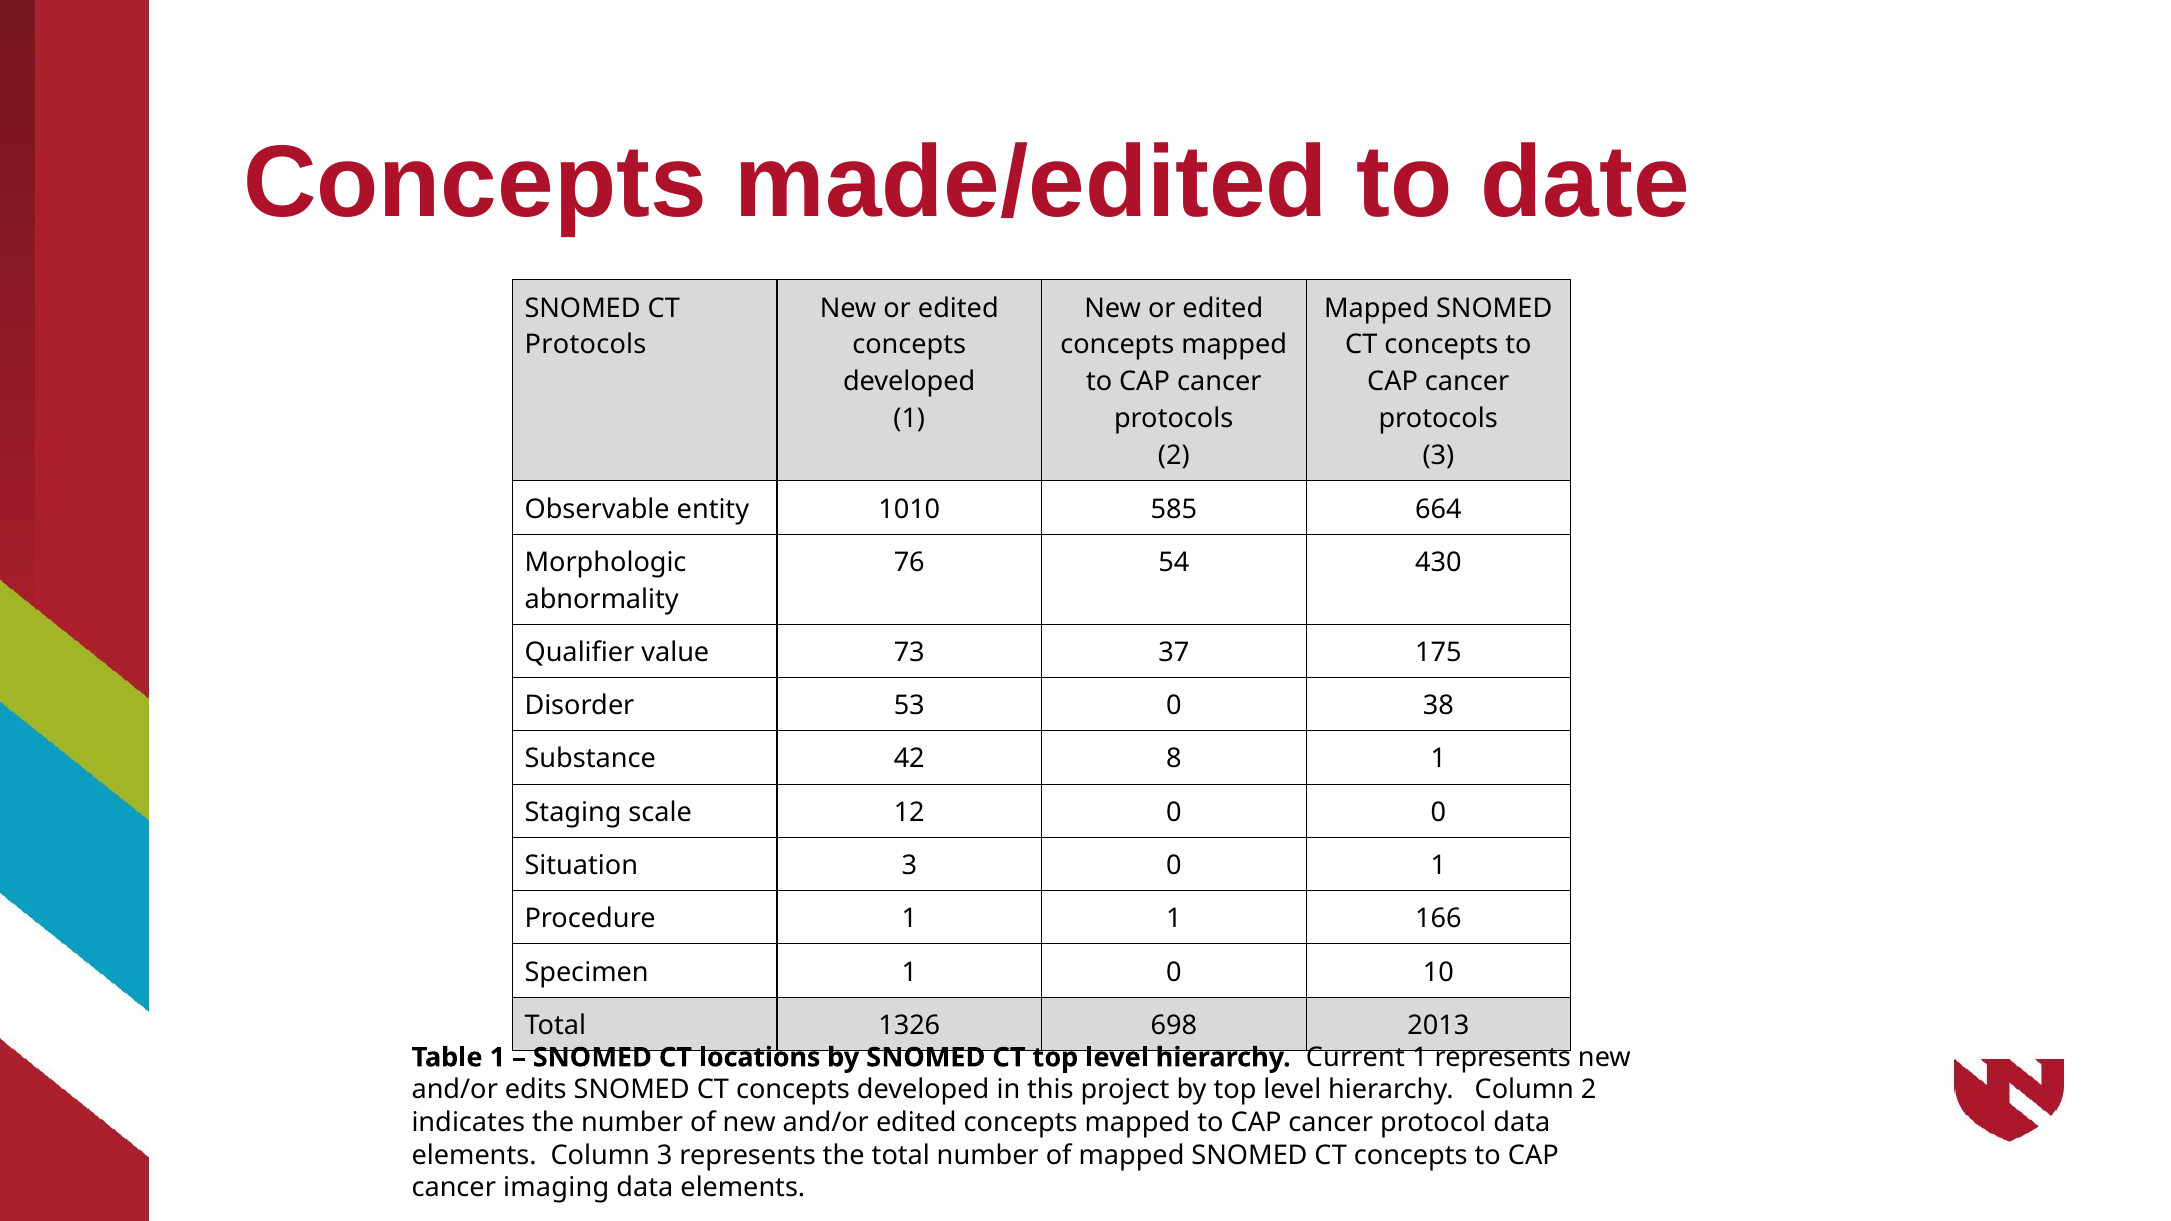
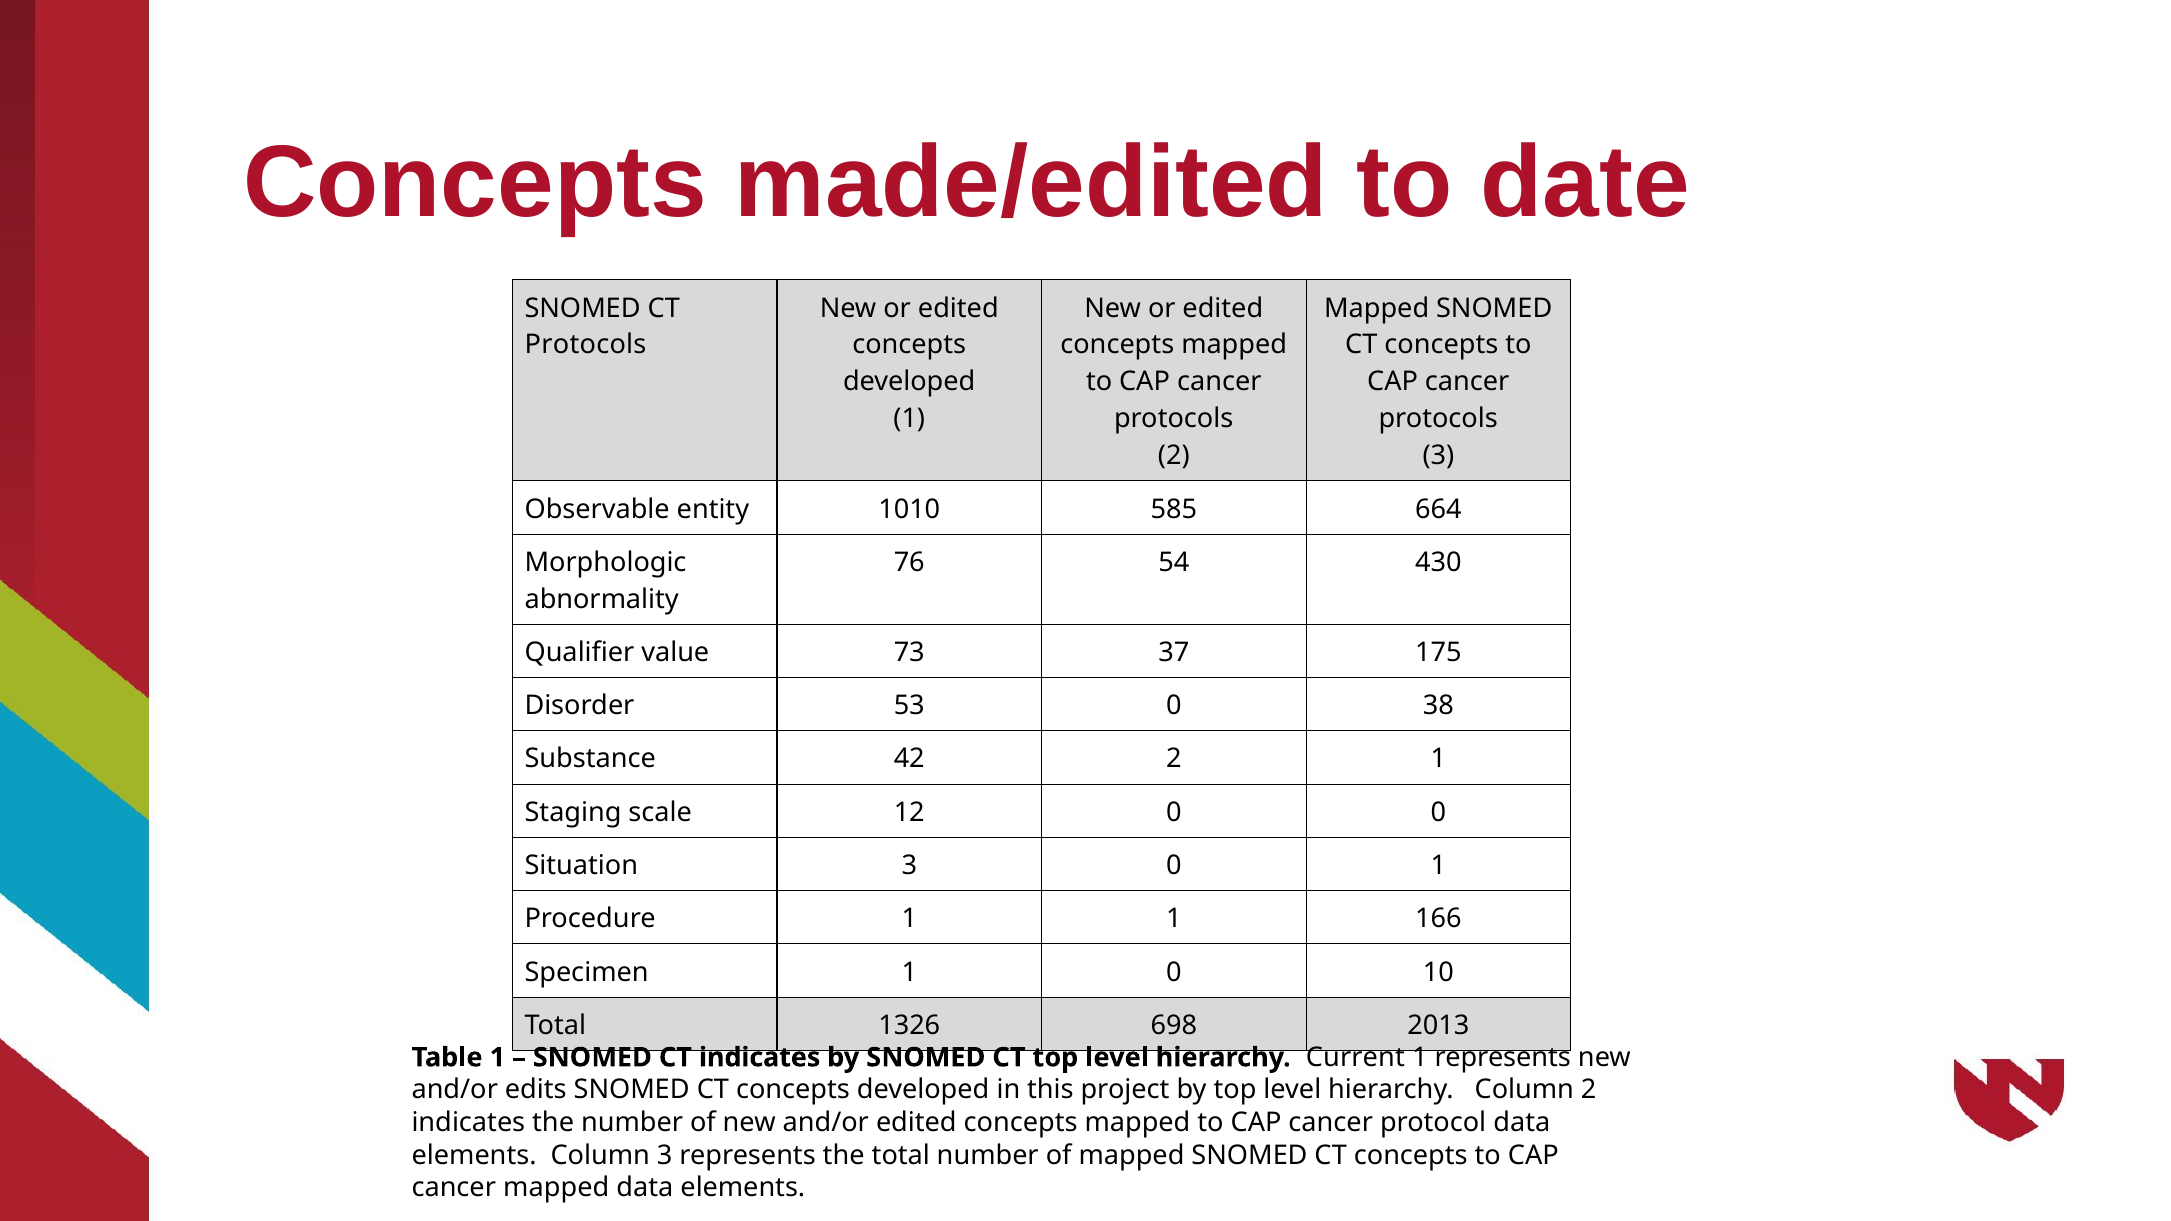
42 8: 8 -> 2 (1174, 759)
CT locations: locations -> indicates (760, 1058)
cancer imaging: imaging -> mapped (556, 1188)
